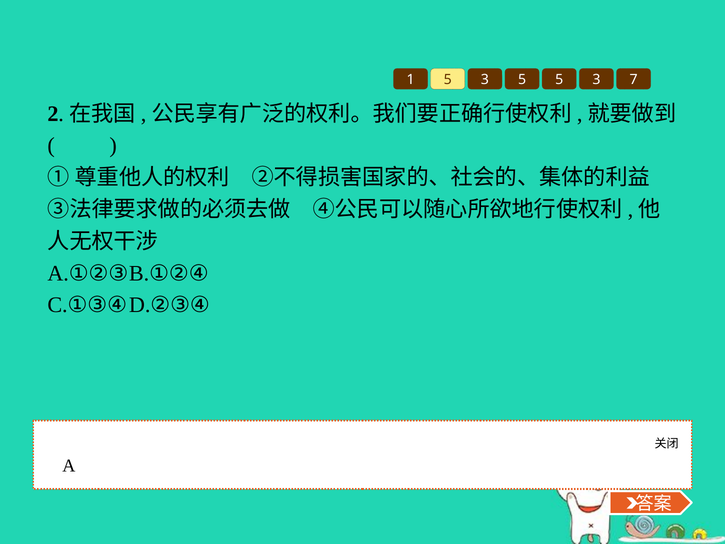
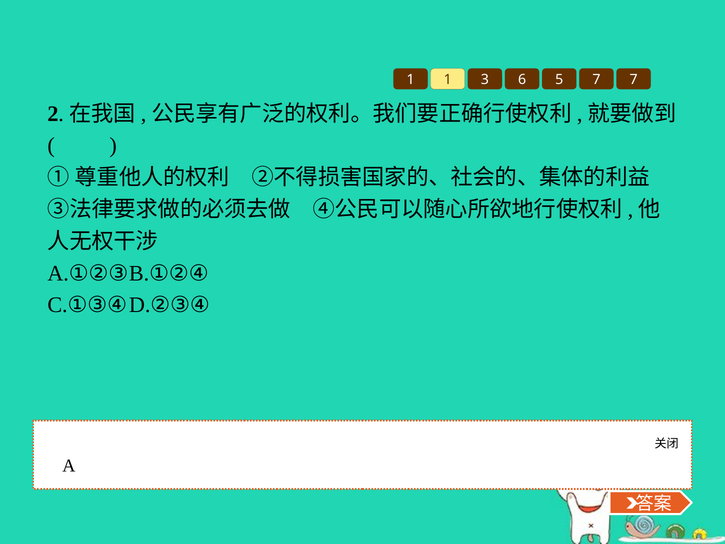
1 5: 5 -> 1 (448, 80)
3 5: 5 -> 6 (522, 80)
3: 3 -> 7 (596, 80)
